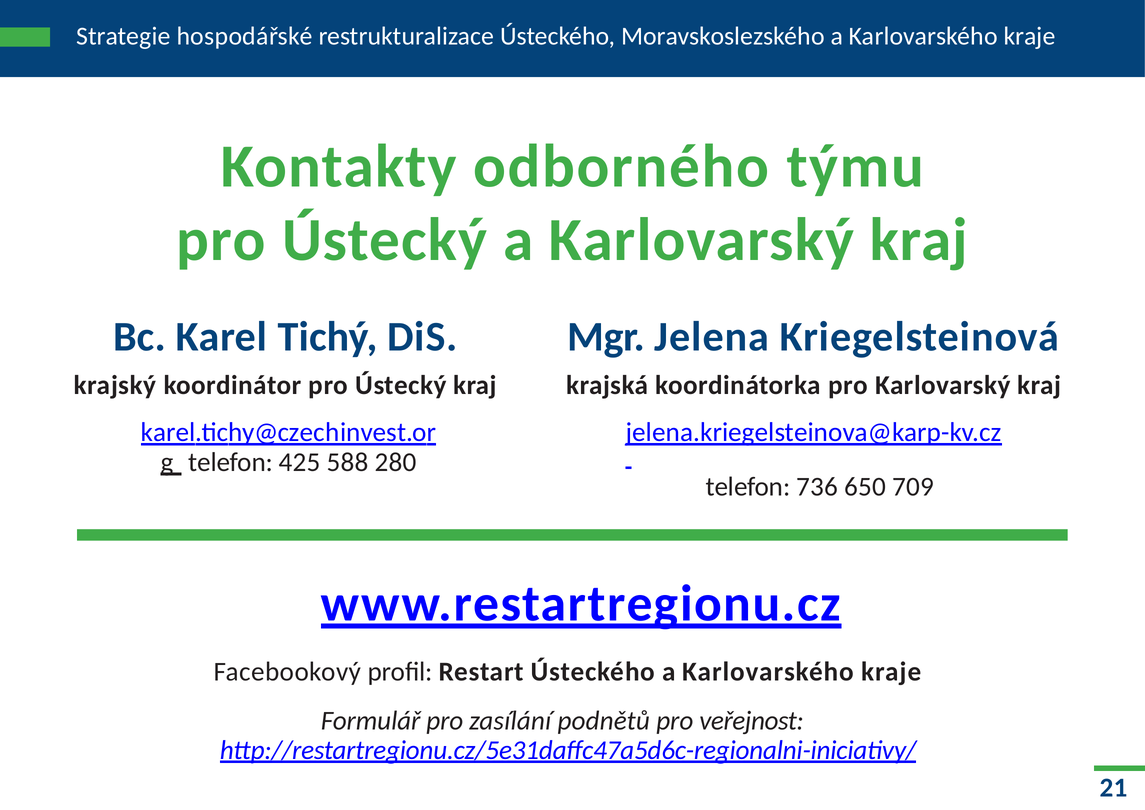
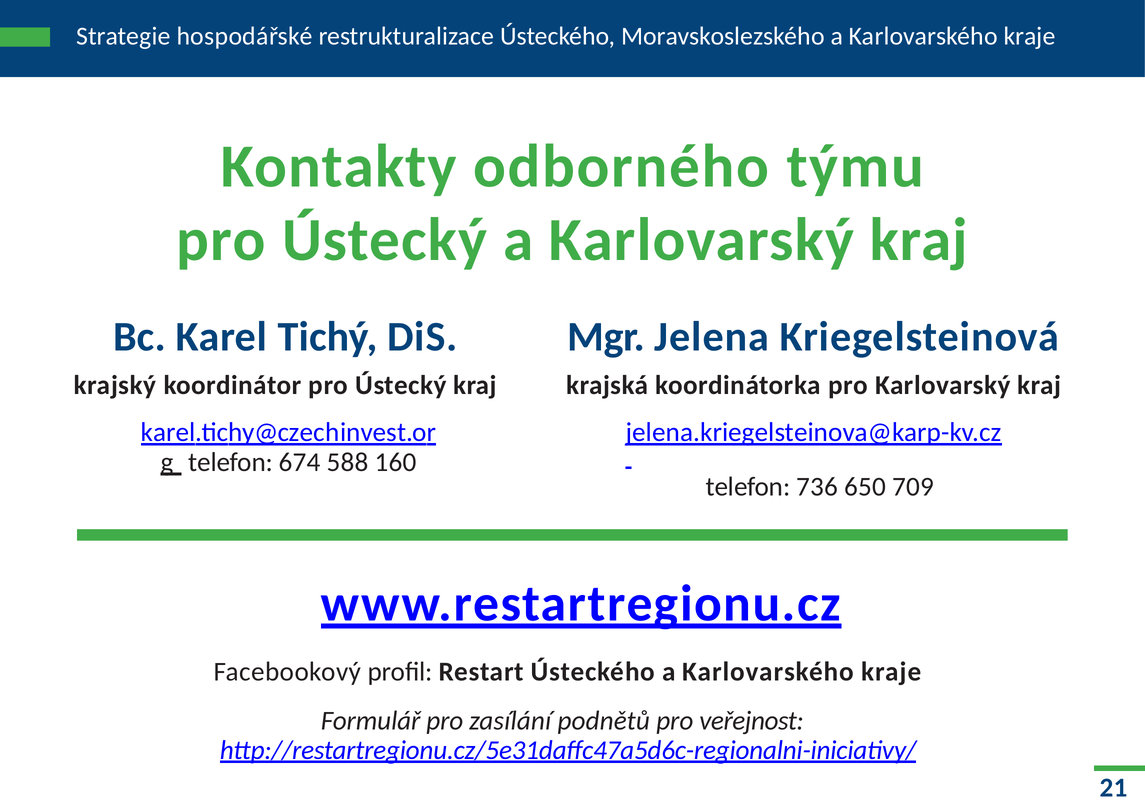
425: 425 -> 674 (300, 462)
280: 280 -> 160 (396, 462)
